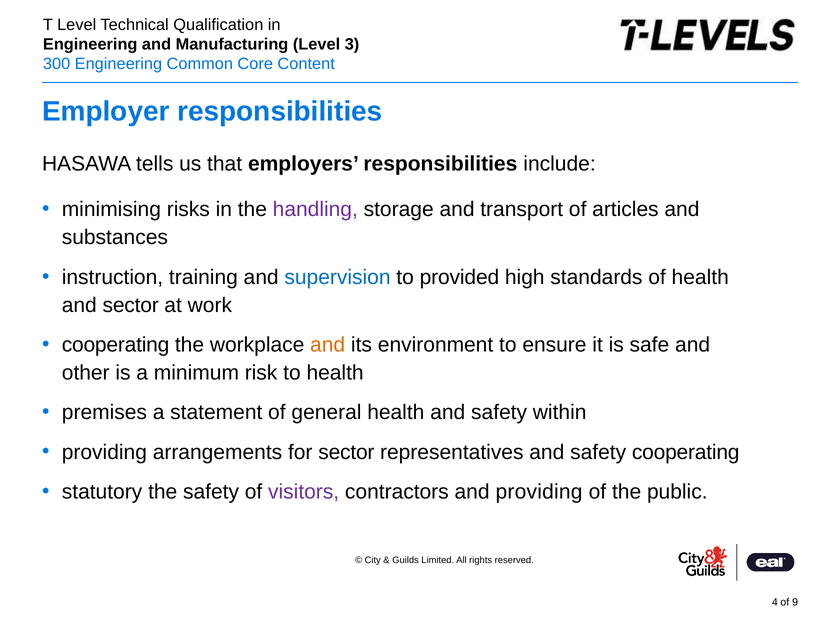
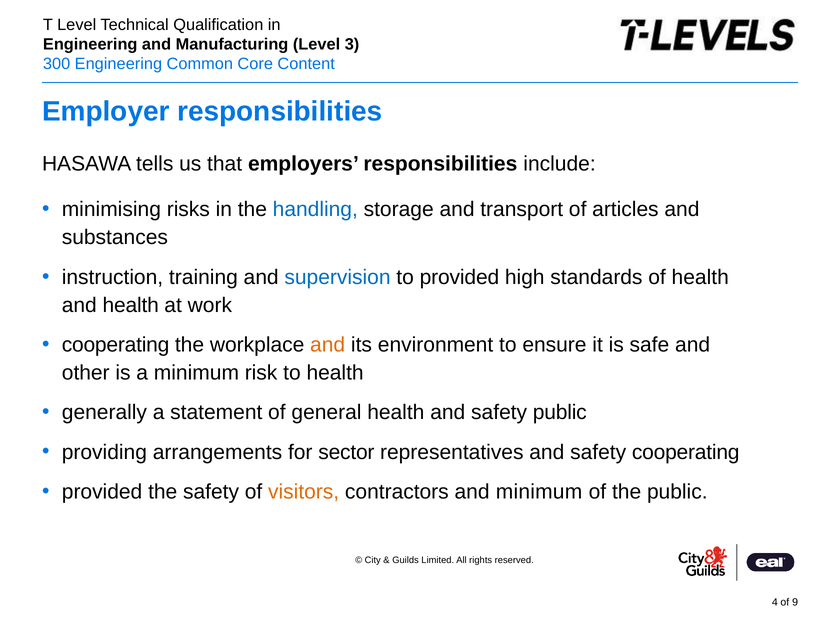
handling colour: purple -> blue (315, 210)
and sector: sector -> health (131, 305)
premises: premises -> generally (104, 413)
safety within: within -> public (560, 413)
statutory: statutory -> provided (102, 492)
visitors colour: purple -> orange (304, 492)
and providing: providing -> minimum (539, 492)
